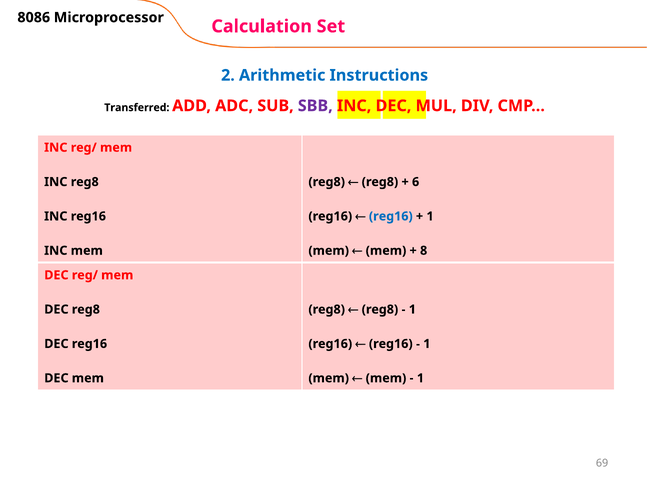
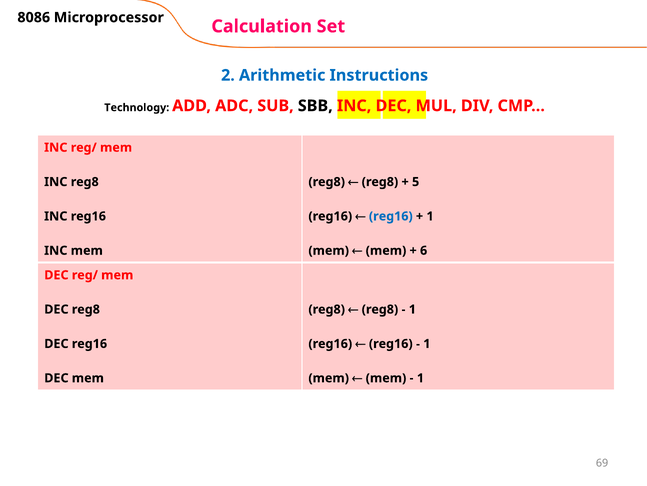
Transferred: Transferred -> Technology (137, 107)
SBB colour: purple -> black (315, 106)
6: 6 -> 5 (416, 182)
8: 8 -> 6 (424, 250)
